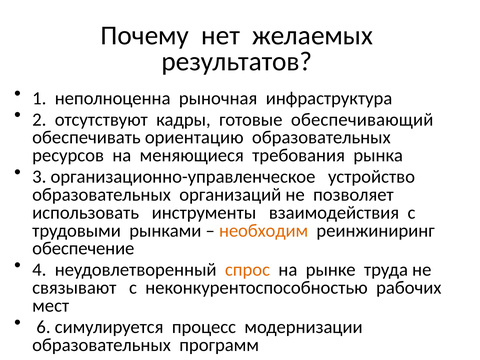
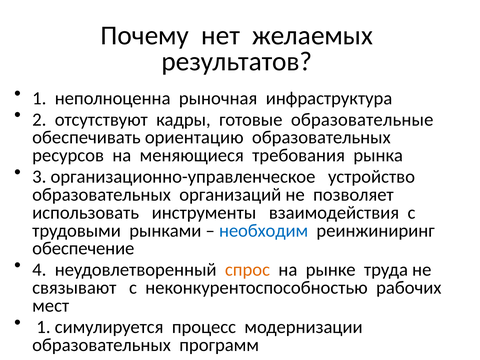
обеспечивающий: обеспечивающий -> образовательные (362, 120)
необходим colour: orange -> blue (264, 231)
6: 6 -> 1 (43, 327)
